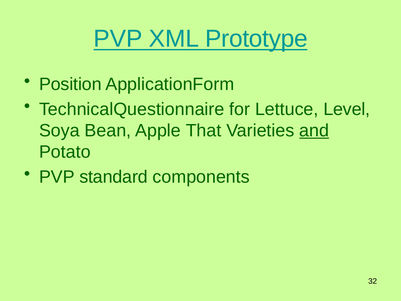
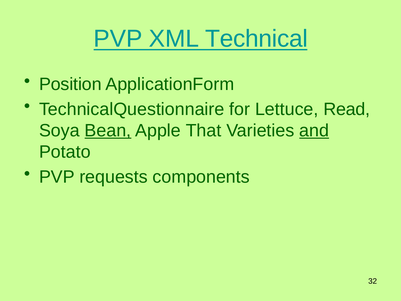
Prototype: Prototype -> Technical (256, 39)
Level: Level -> Read (347, 109)
Bean underline: none -> present (108, 130)
standard: standard -> requests (114, 177)
